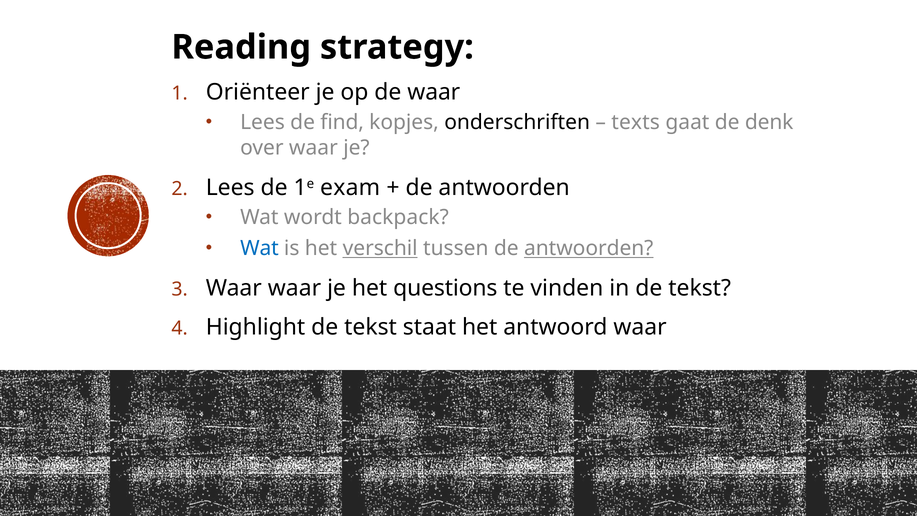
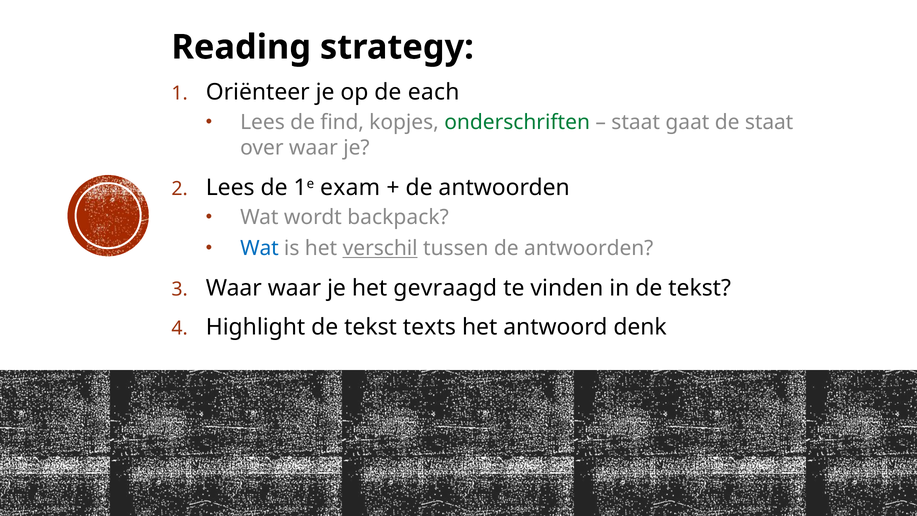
de waar: waar -> each (434, 92)
onderschriften colour: black -> green (517, 122)
texts: texts -> staat (636, 122)
de denk: denk -> staat (769, 122)
antwoorden underline: present -> none (589, 248)
questions: questions -> gevraagd (445, 288)
staat: staat -> texts (429, 327)
antwoord waar: waar -> denk (640, 327)
